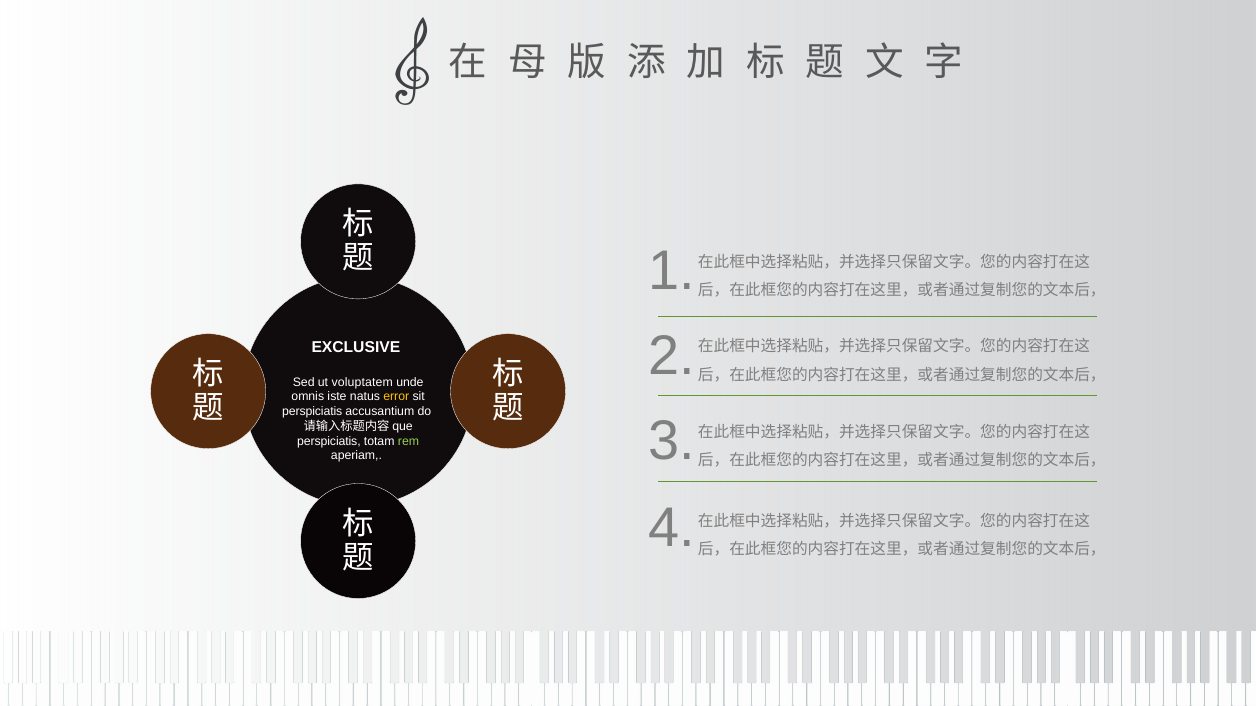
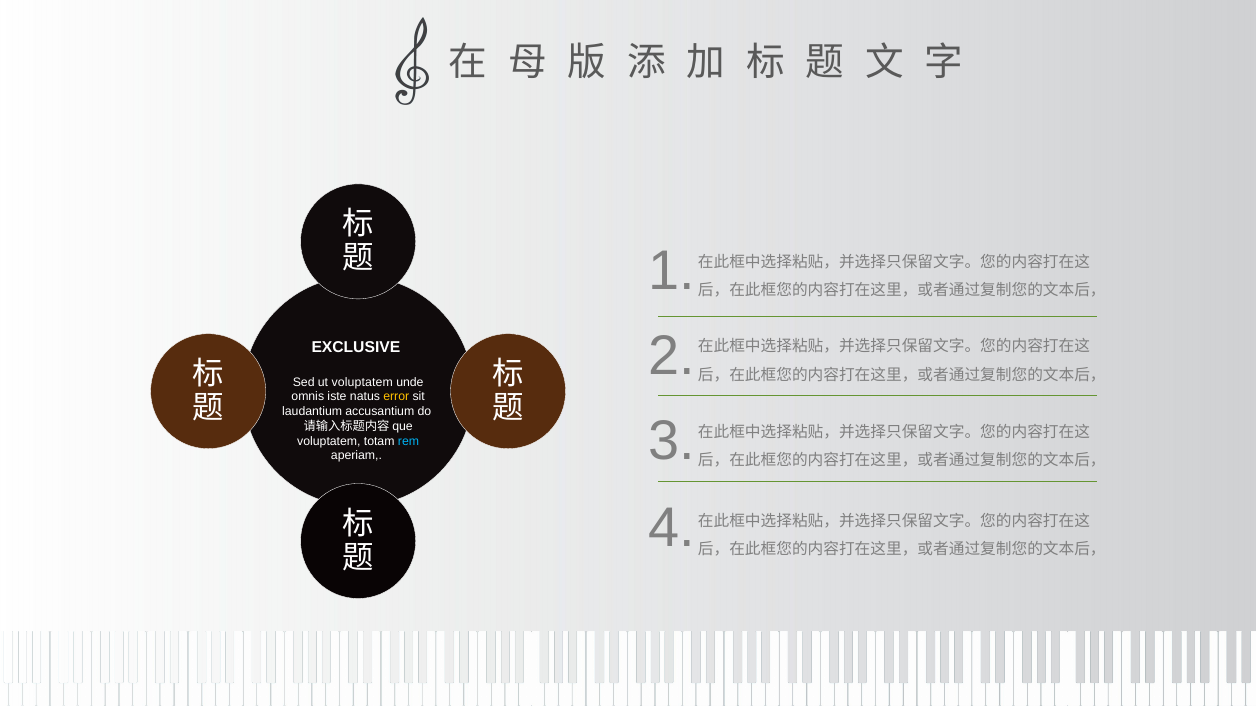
perspiciatis: perspiciatis -> laudantium (312, 412)
perspiciatis: perspiciatis -> voluptatem (329, 441)
rem colour: light green -> light blue (409, 441)
